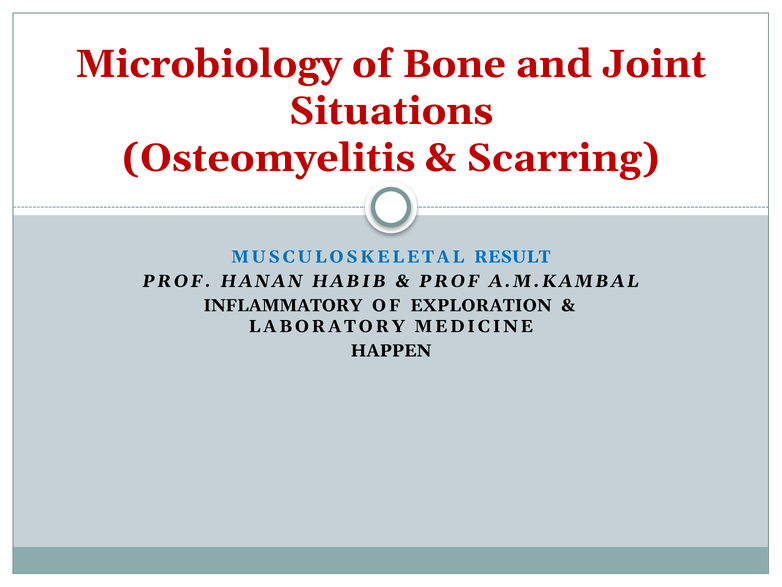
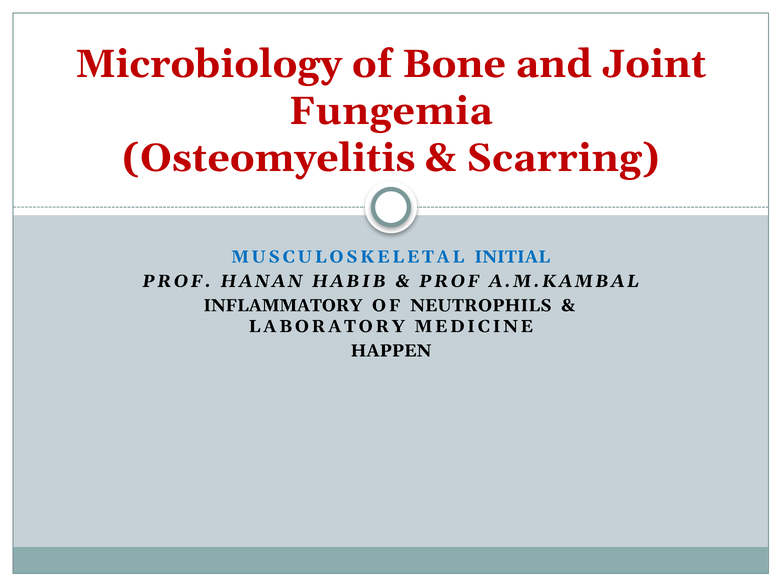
Situations: Situations -> Fungemia (391, 111)
RESULT: RESULT -> INITIAL (512, 257)
EXPLORATION: EXPLORATION -> NEUTROPHILS (481, 305)
